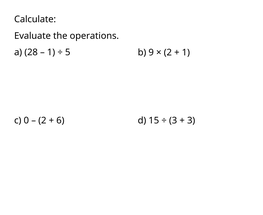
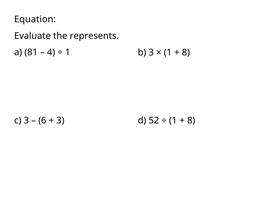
Calculate: Calculate -> Equation (35, 19)
operations: operations -> represents (94, 36)
28: 28 -> 81 (31, 52)
1: 1 -> 4 (51, 52)
5: 5 -> 1 (68, 52)
b 9: 9 -> 3 (151, 53)
2: 2 -> 1 (168, 53)
1: 1 -> 8 (186, 53)
c 0: 0 -> 3 (26, 121)
2: 2 -> 6 (42, 121)
6: 6 -> 3 (60, 121)
15: 15 -> 52 (154, 121)
3: 3 -> 1 (173, 121)
3: 3 -> 8 (191, 121)
